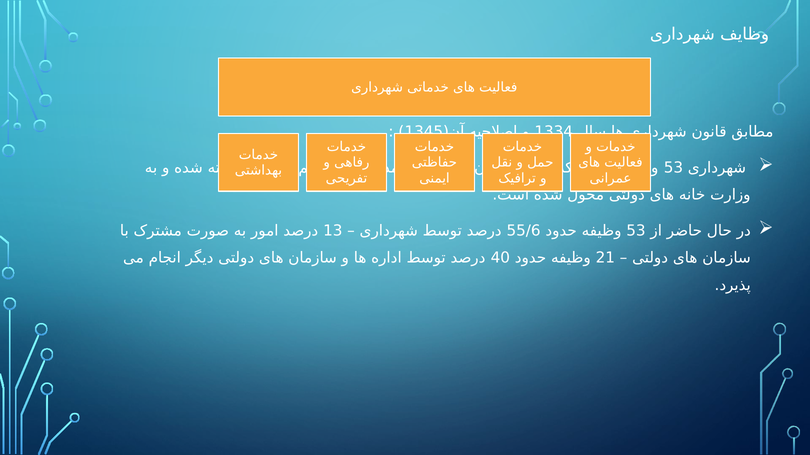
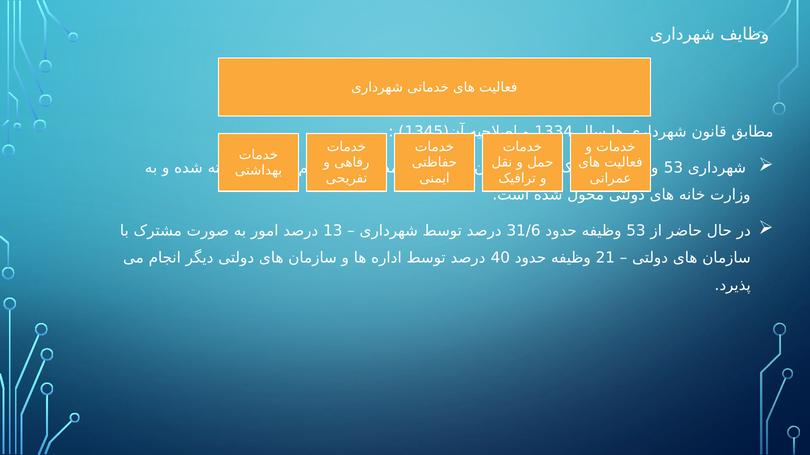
55/6: 55/6 -> 31/6 (524, 231)
